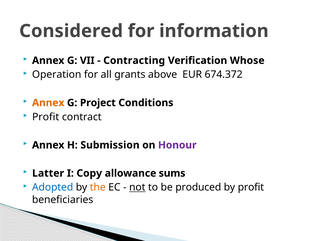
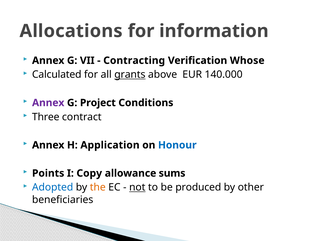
Considered: Considered -> Allocations (71, 31)
Operation: Operation -> Calculated (57, 75)
grants underline: none -> present (130, 75)
674.372: 674.372 -> 140.000 (224, 75)
Annex colour: orange -> purple (48, 103)
Profit: Profit -> Three (46, 117)
Submission: Submission -> Application (110, 145)
Honour colour: purple -> blue (177, 145)
Latter: Latter -> Points (48, 173)
by profit: profit -> other (251, 187)
